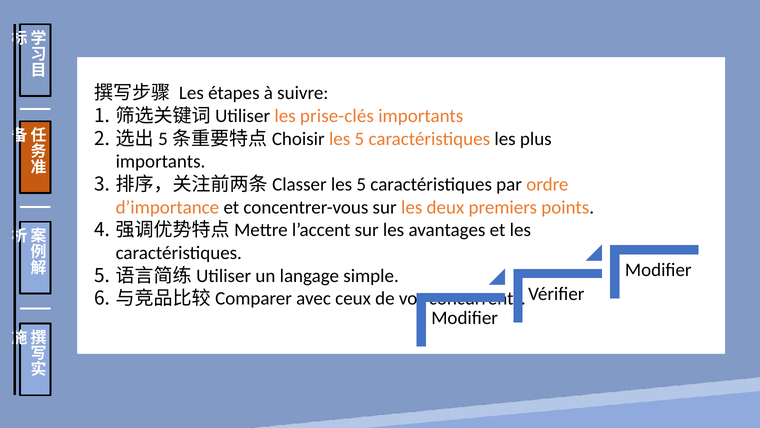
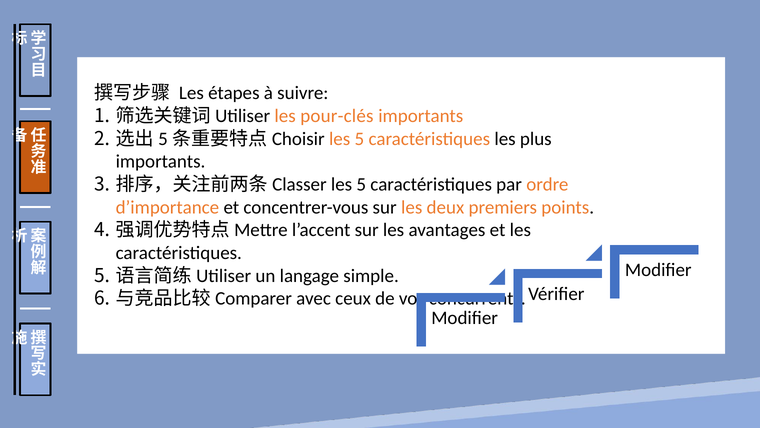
prise-clés: prise-clés -> pour-clés (337, 116)
